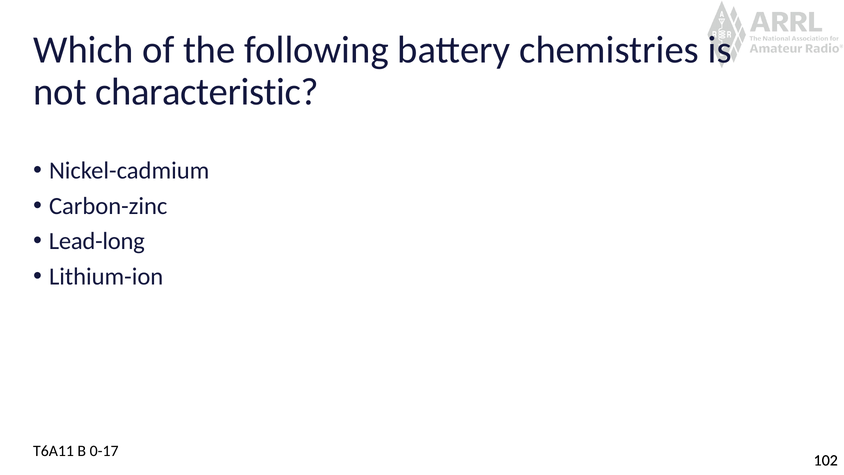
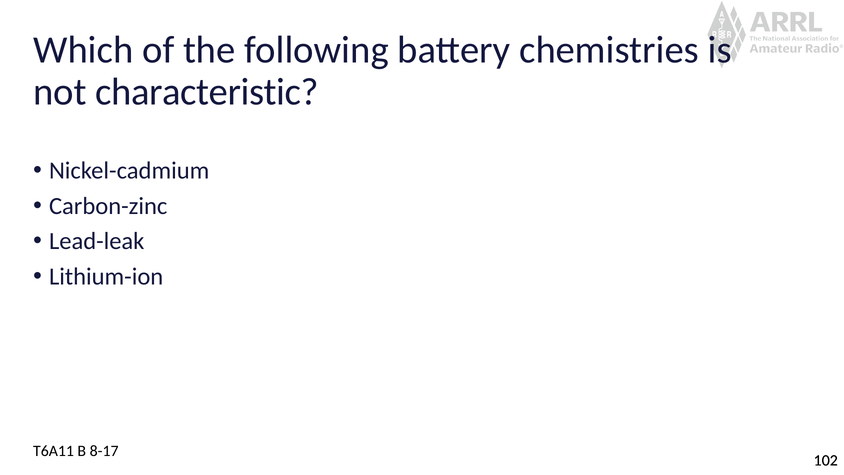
Lead-long: Lead-long -> Lead-leak (97, 241)
0-17: 0-17 -> 8-17 (104, 451)
